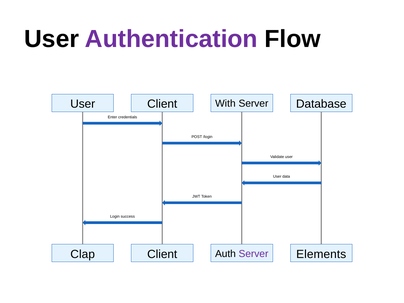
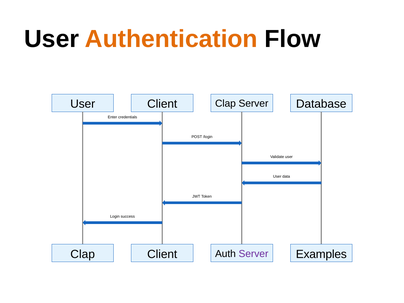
Authentication colour: purple -> orange (171, 39)
With: With -> Clap (225, 104)
Elements: Elements -> Examples (321, 254)
